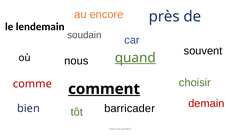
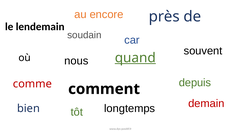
choisir: choisir -> depuis (195, 83)
comment underline: present -> none (104, 89)
barricader: barricader -> longtemps (130, 109)
